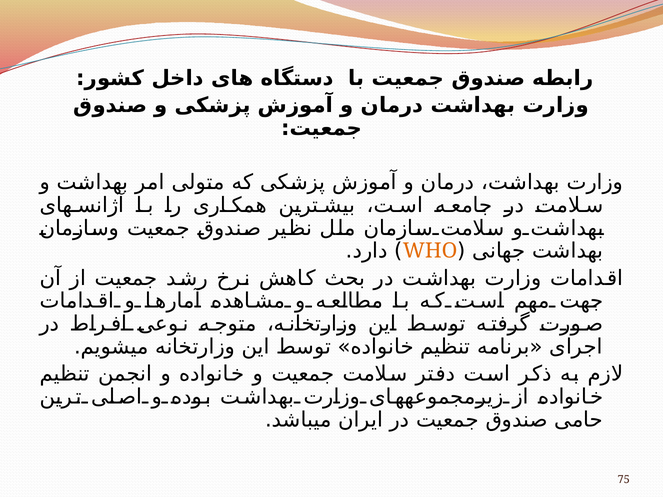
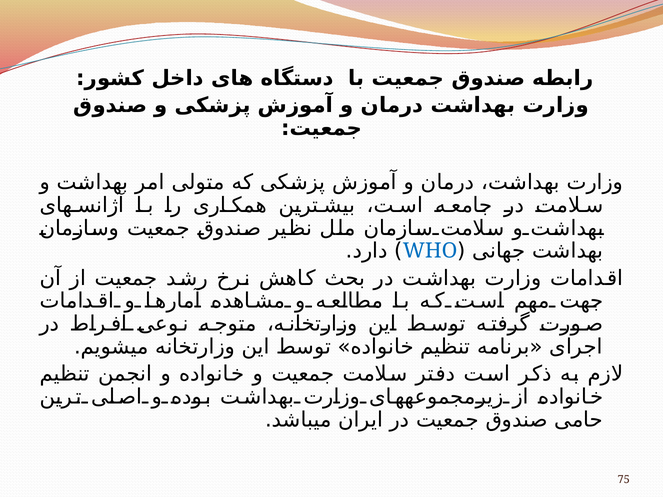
WHO colour: orange -> blue (430, 251)
